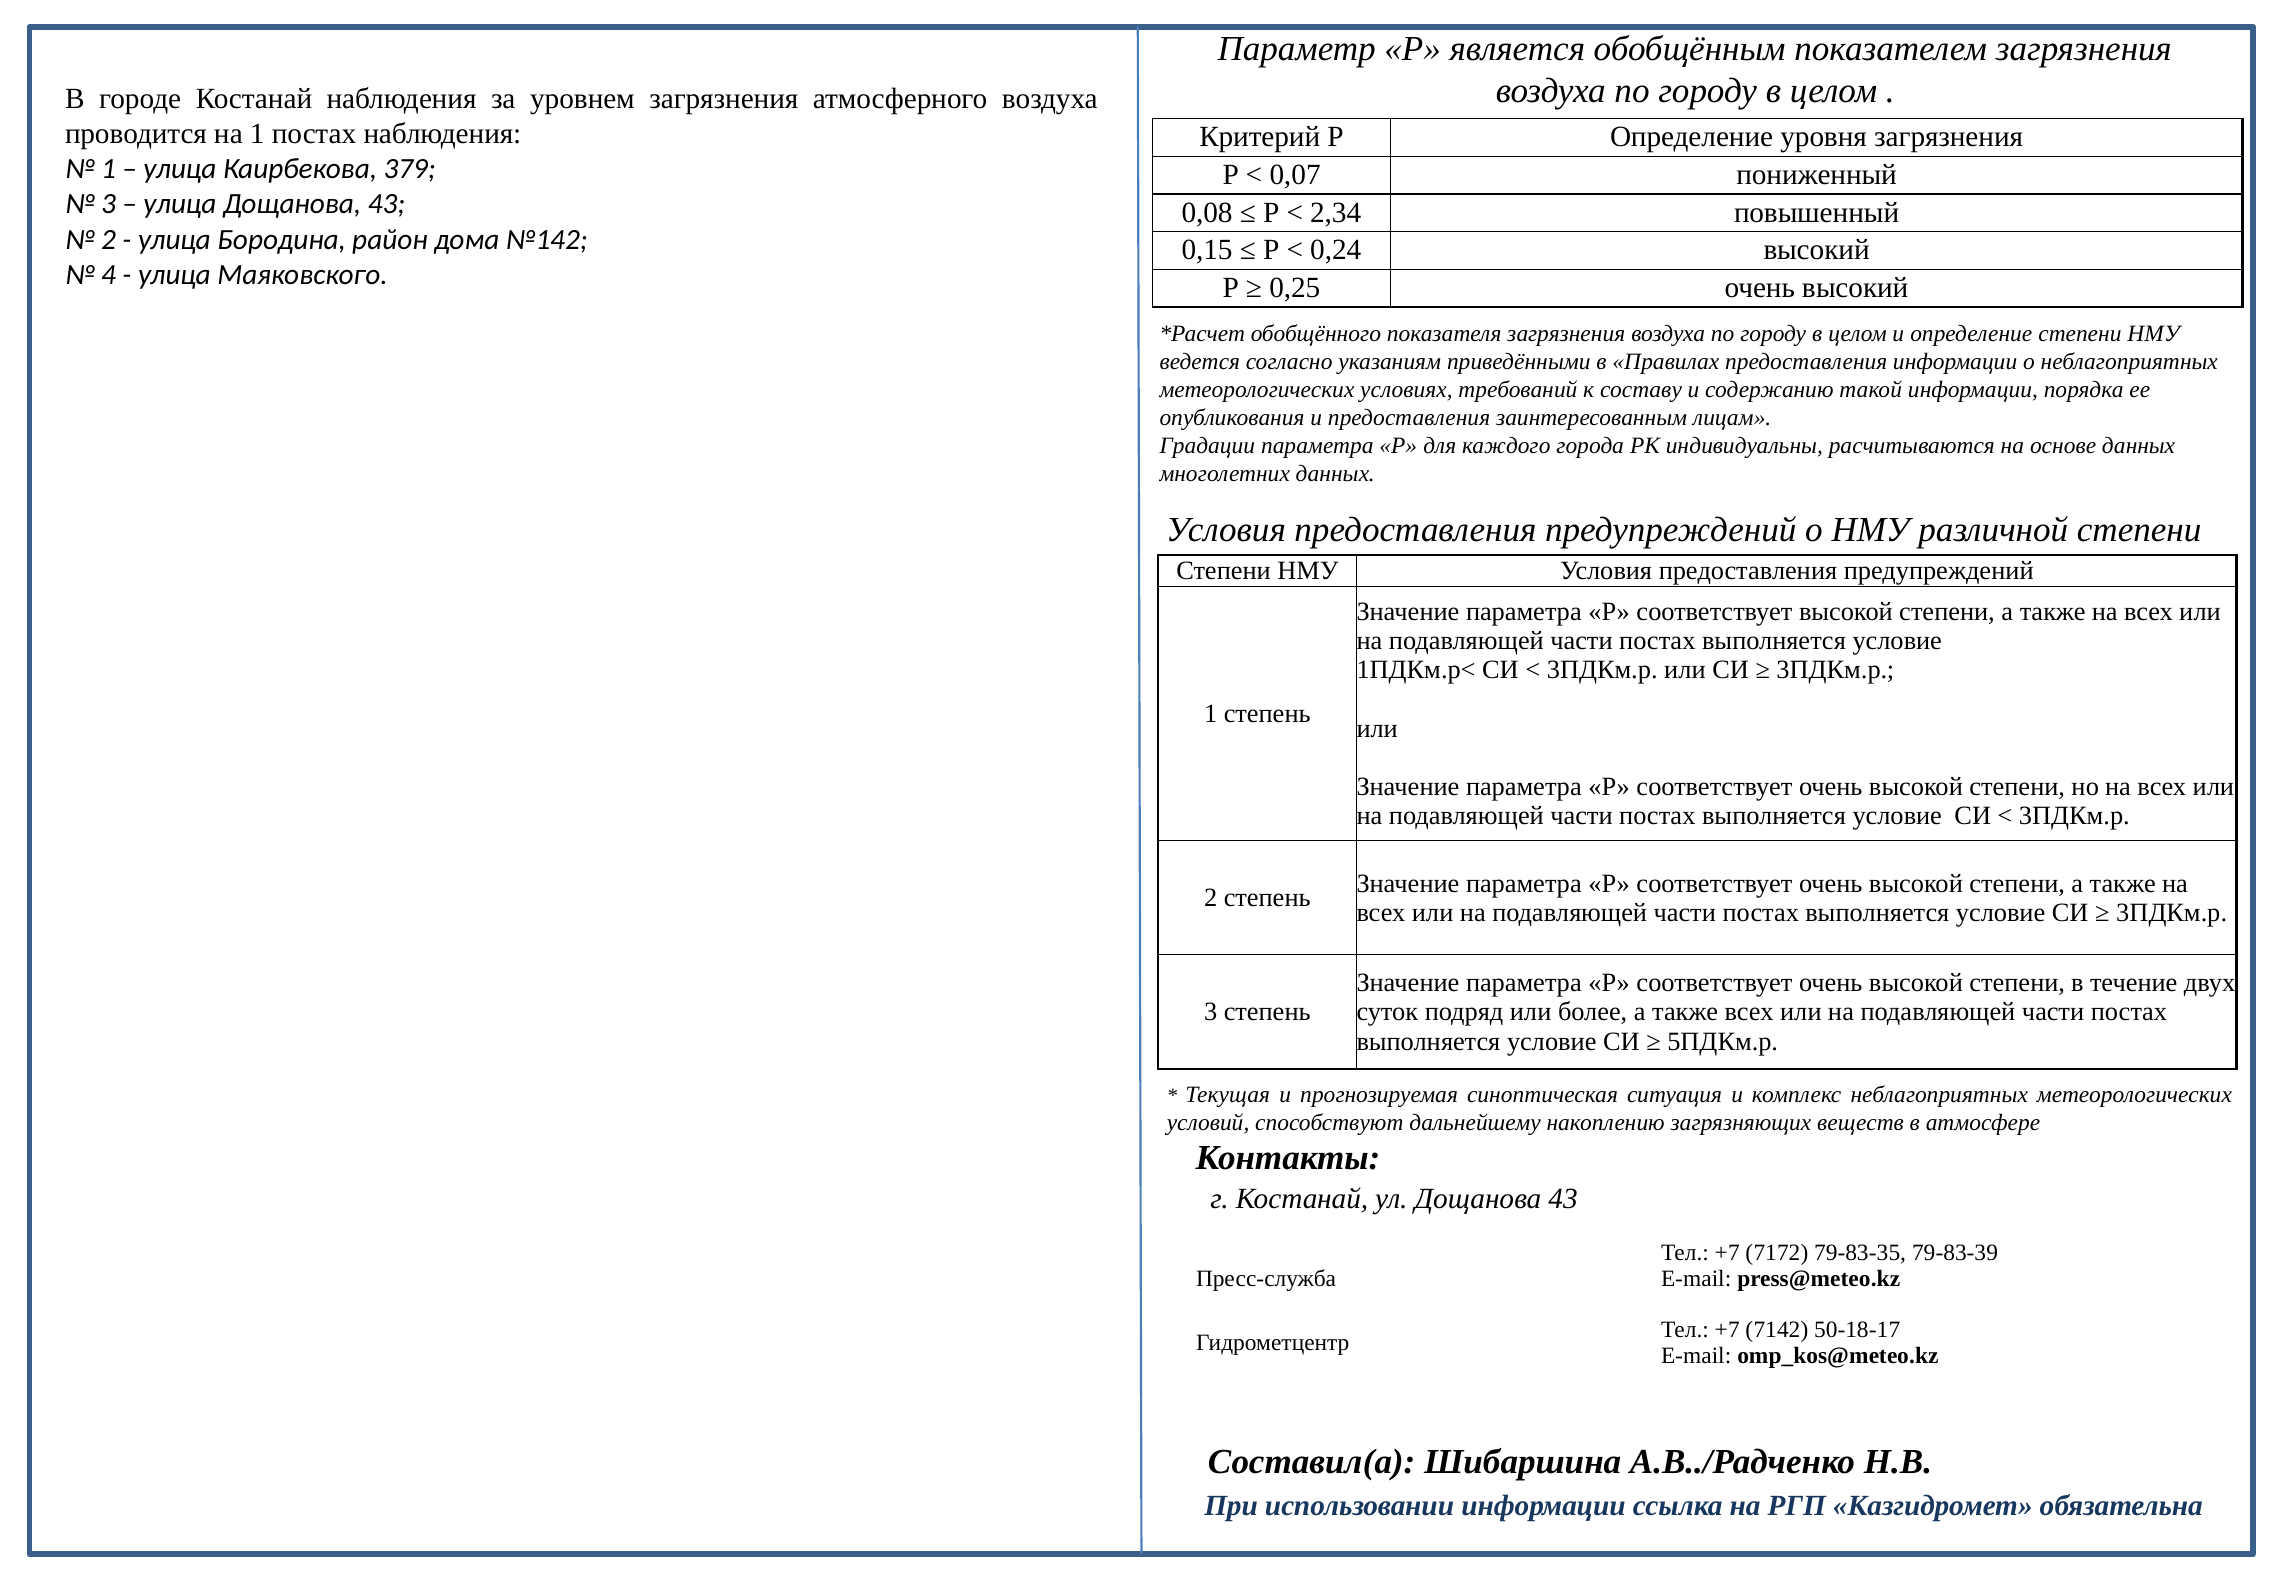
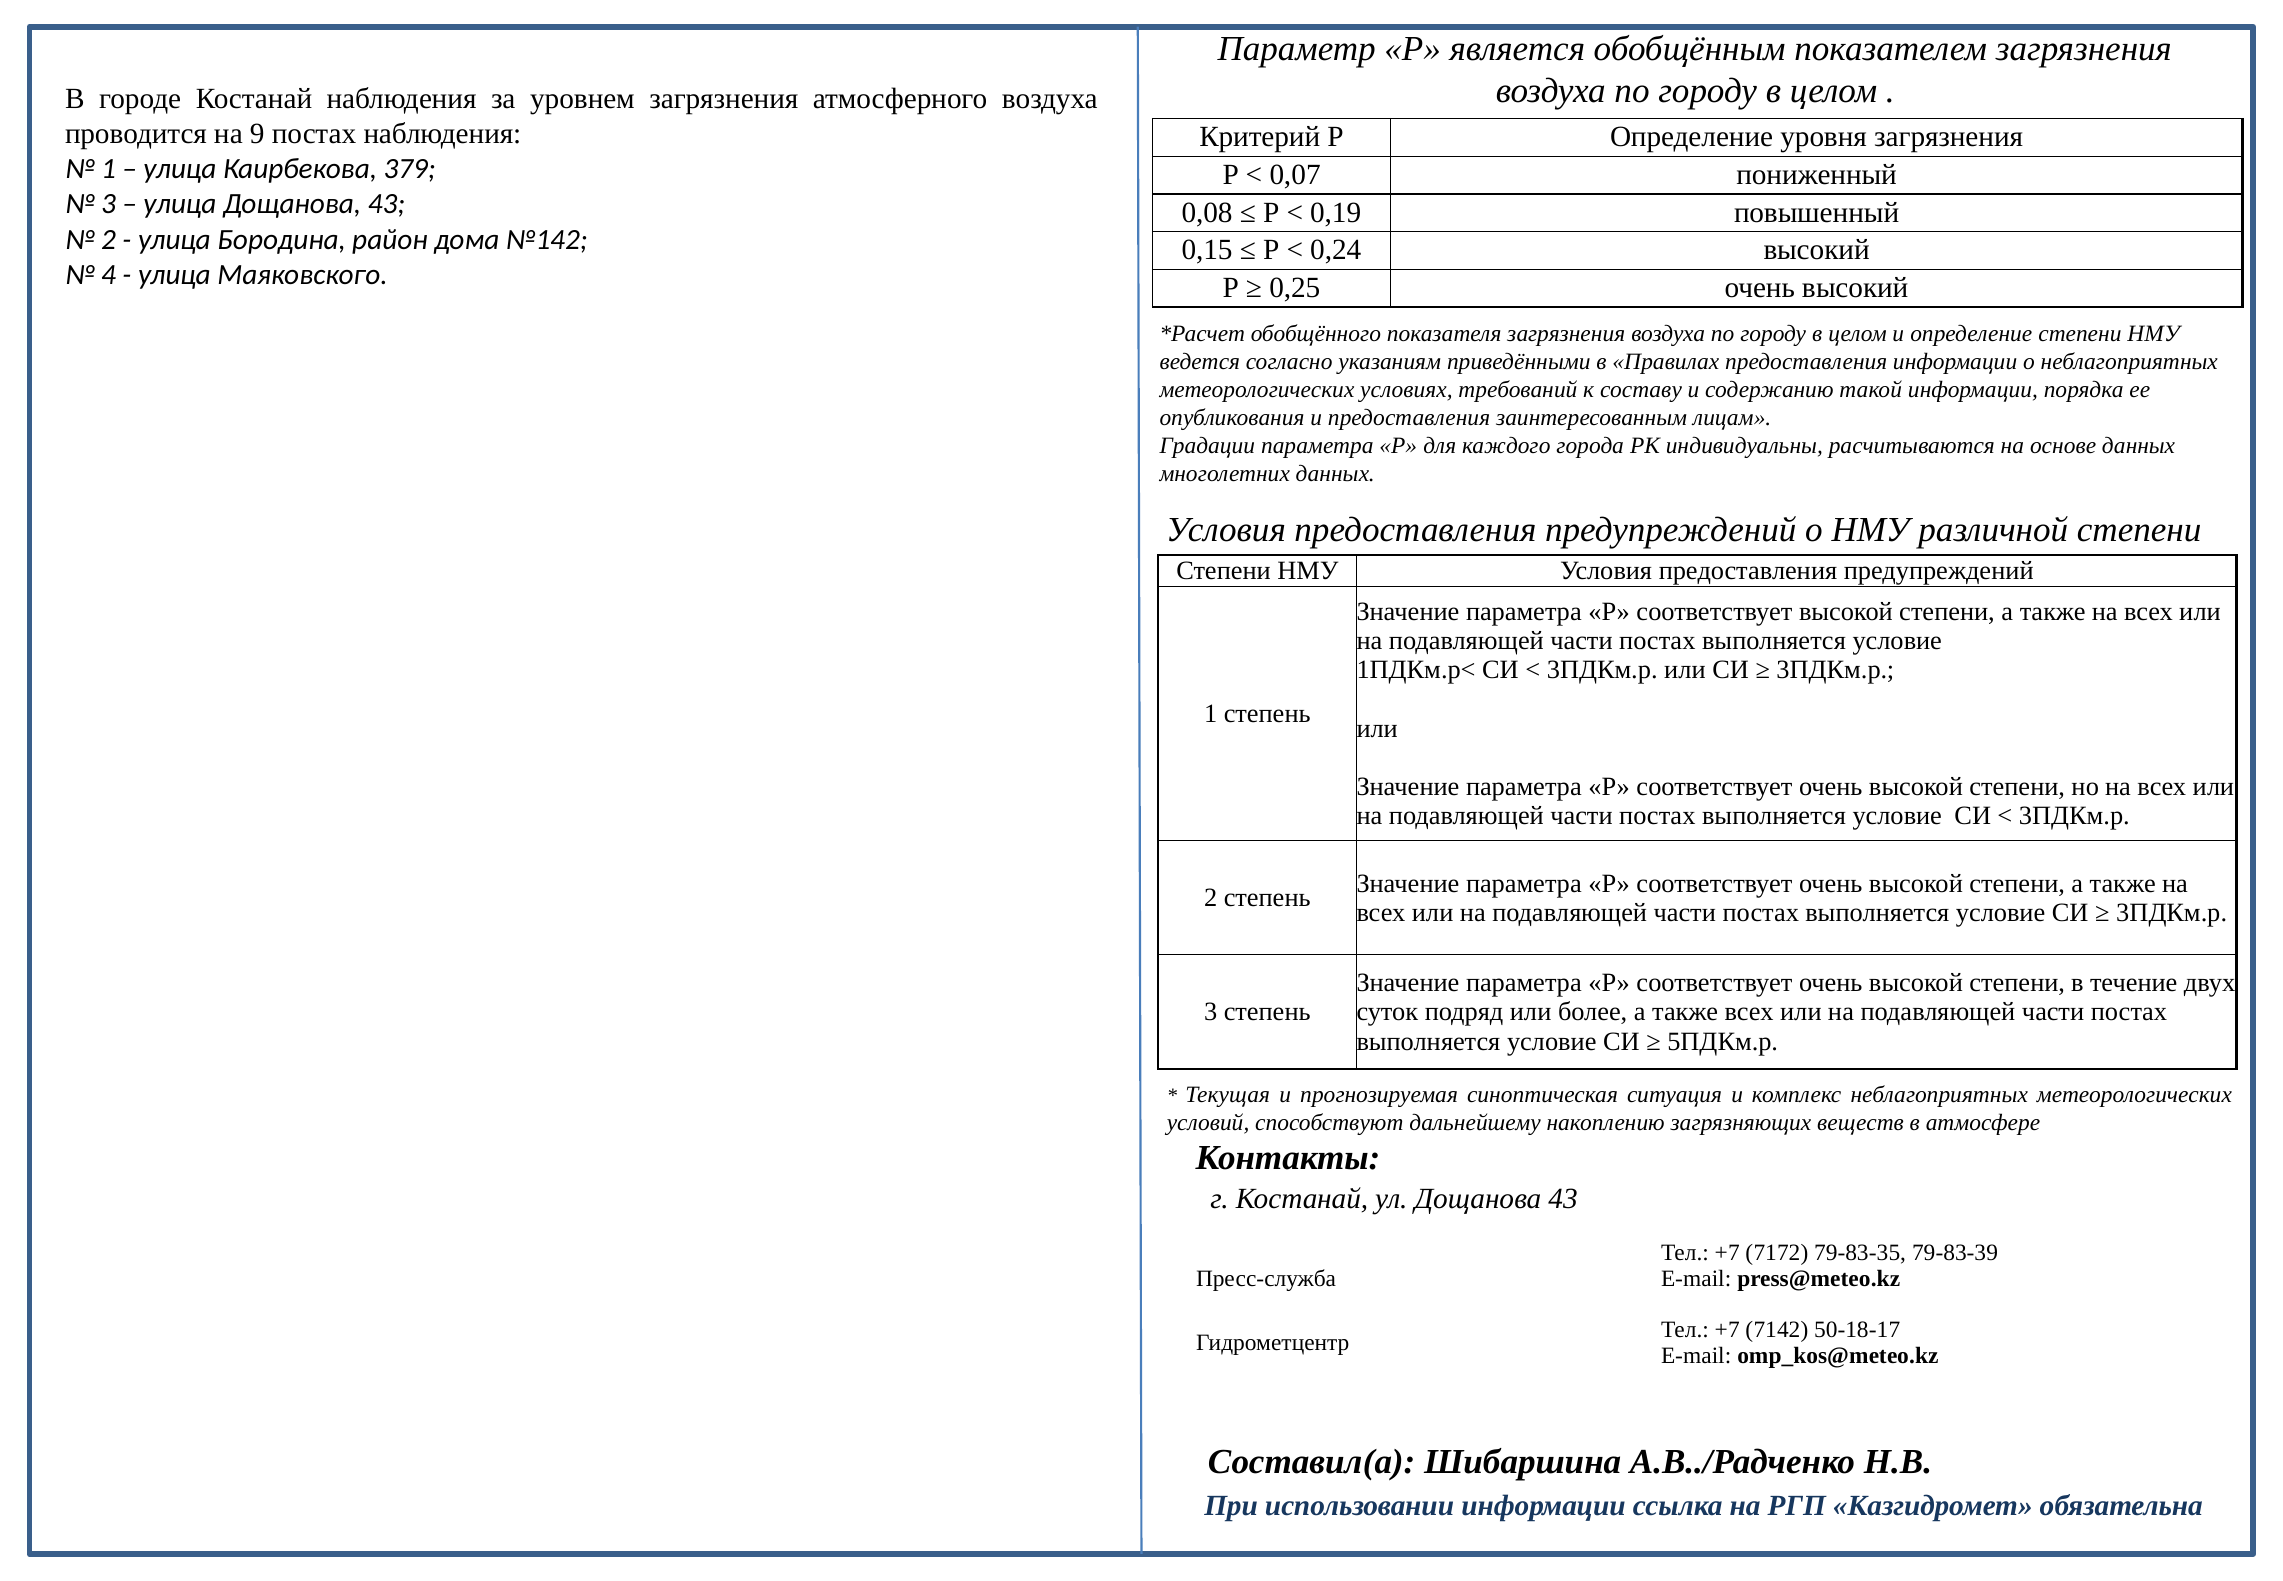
на 1: 1 -> 9 (257, 134)
2,34: 2,34 -> 0,19 (1336, 212)
